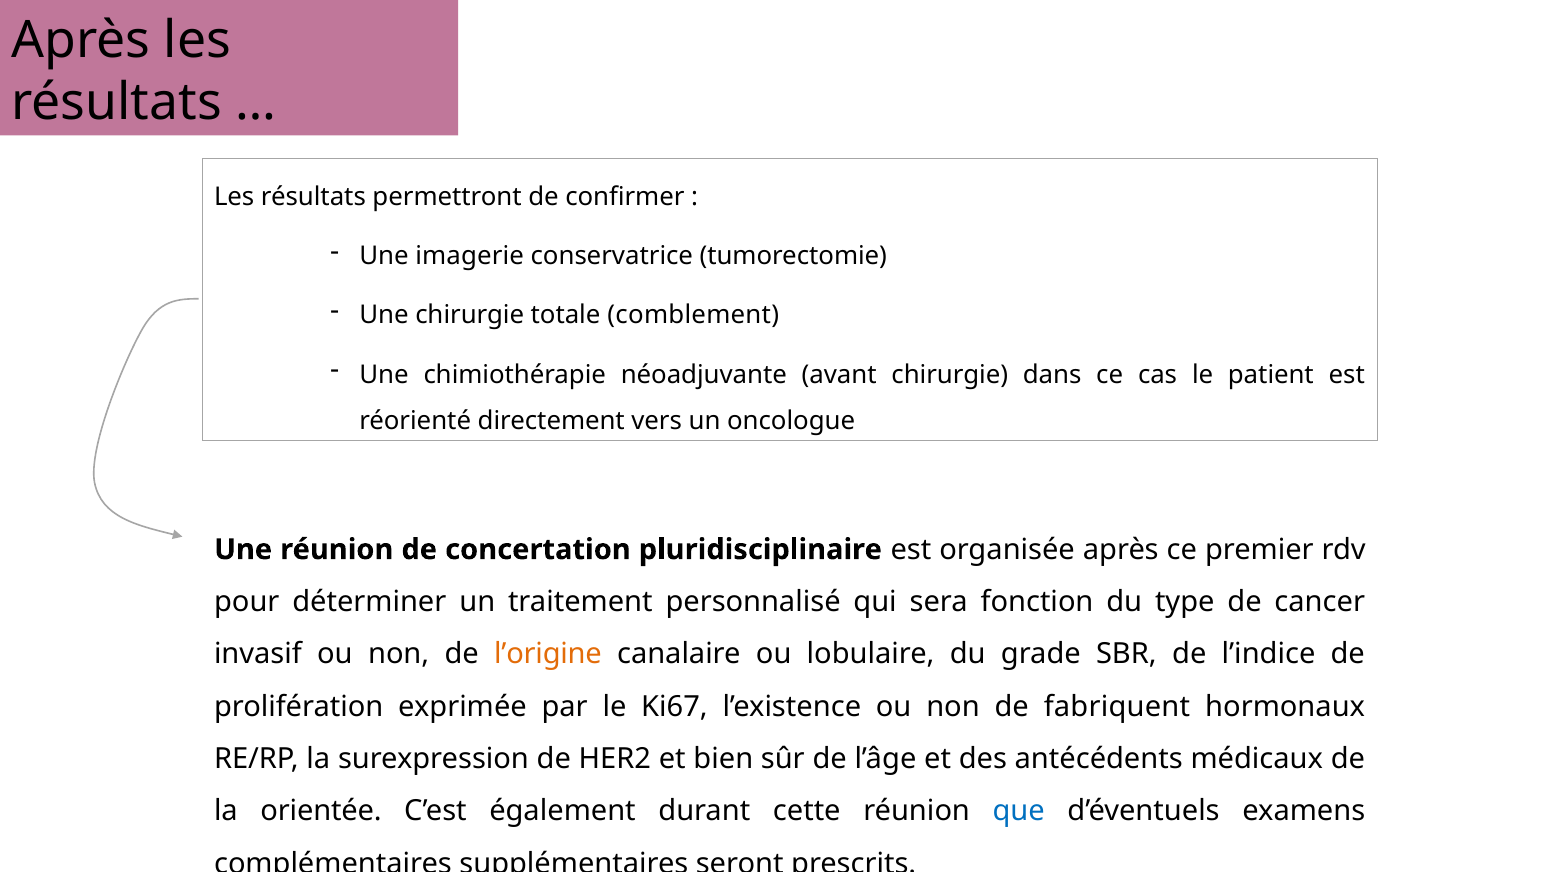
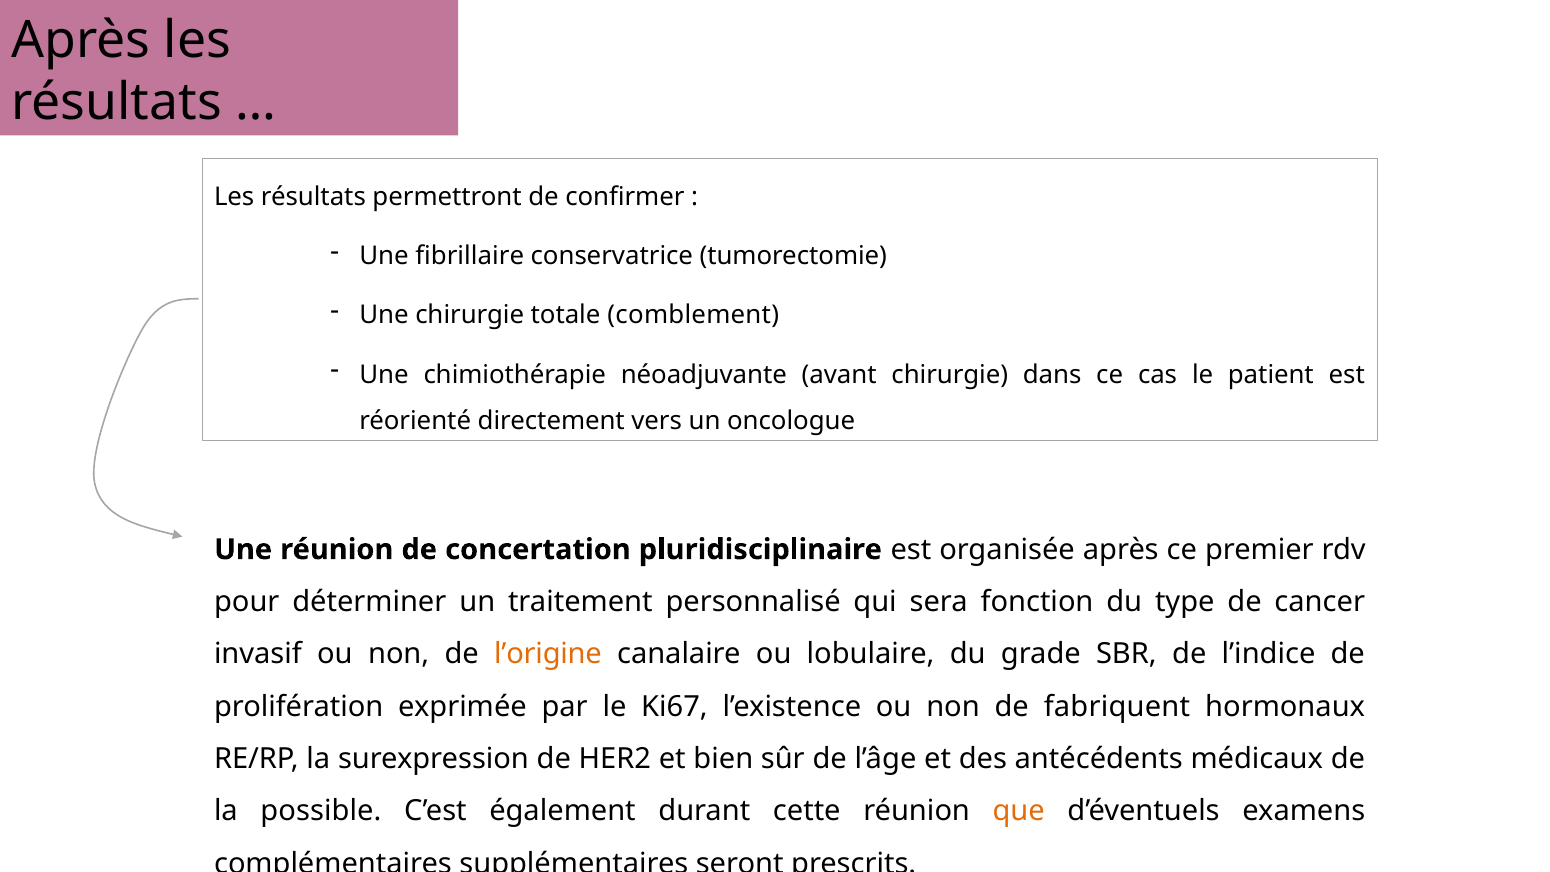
imagerie: imagerie -> fibrillaire (470, 256)
orientée: orientée -> possible (321, 811)
que colour: blue -> orange (1019, 811)
